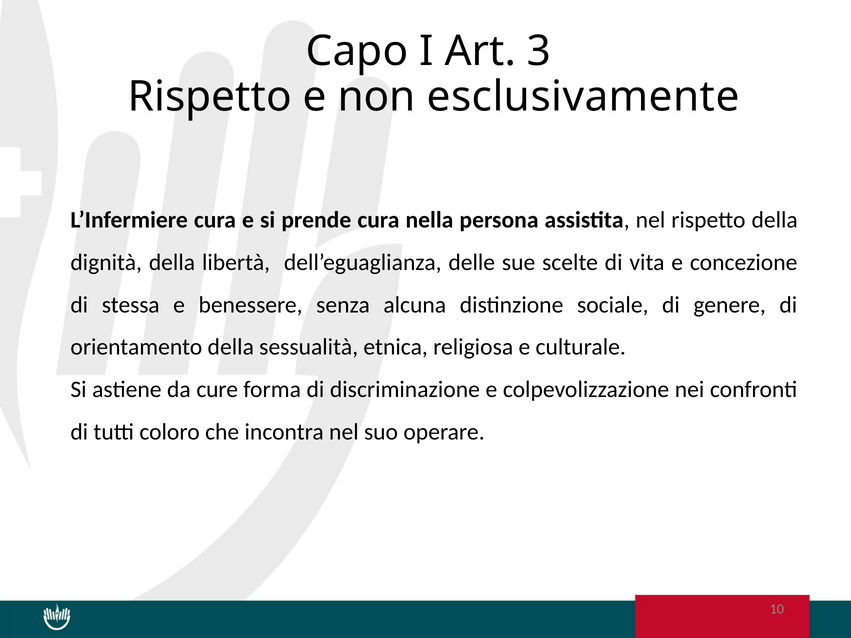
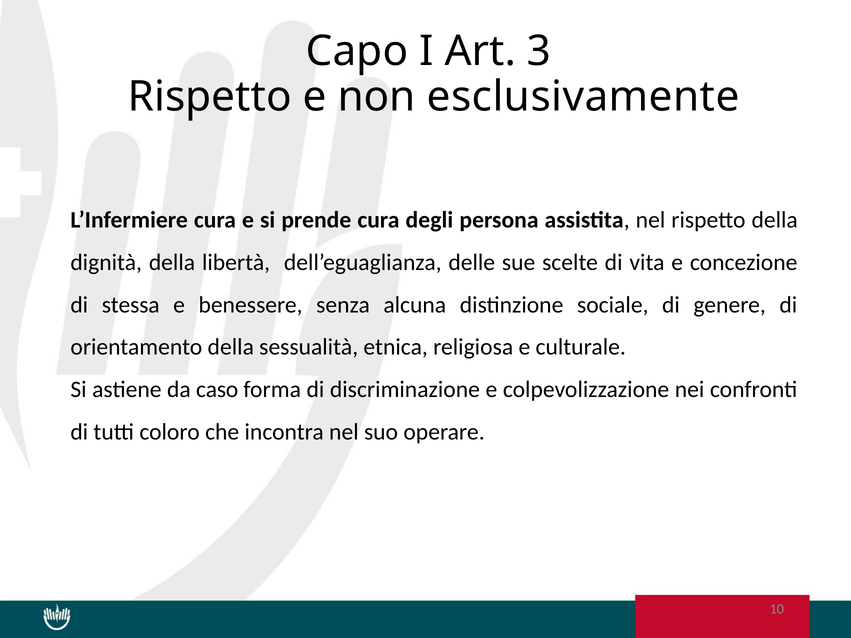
nella: nella -> degli (429, 220)
cure: cure -> caso (217, 390)
